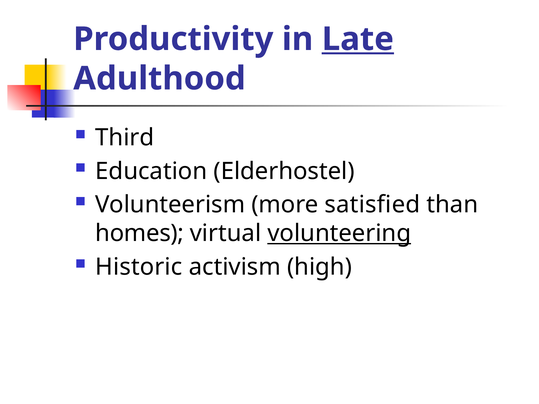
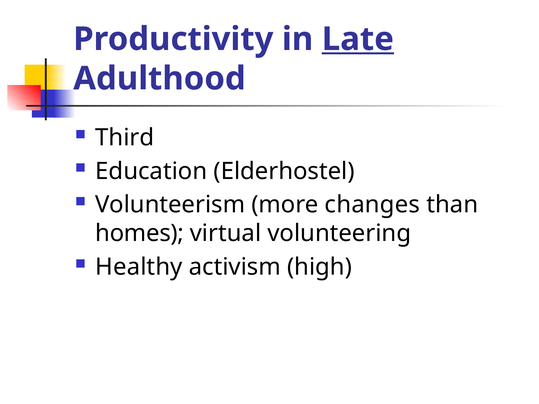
satisfied: satisfied -> changes (372, 205)
volunteering underline: present -> none (339, 234)
Historic: Historic -> Healthy (139, 267)
